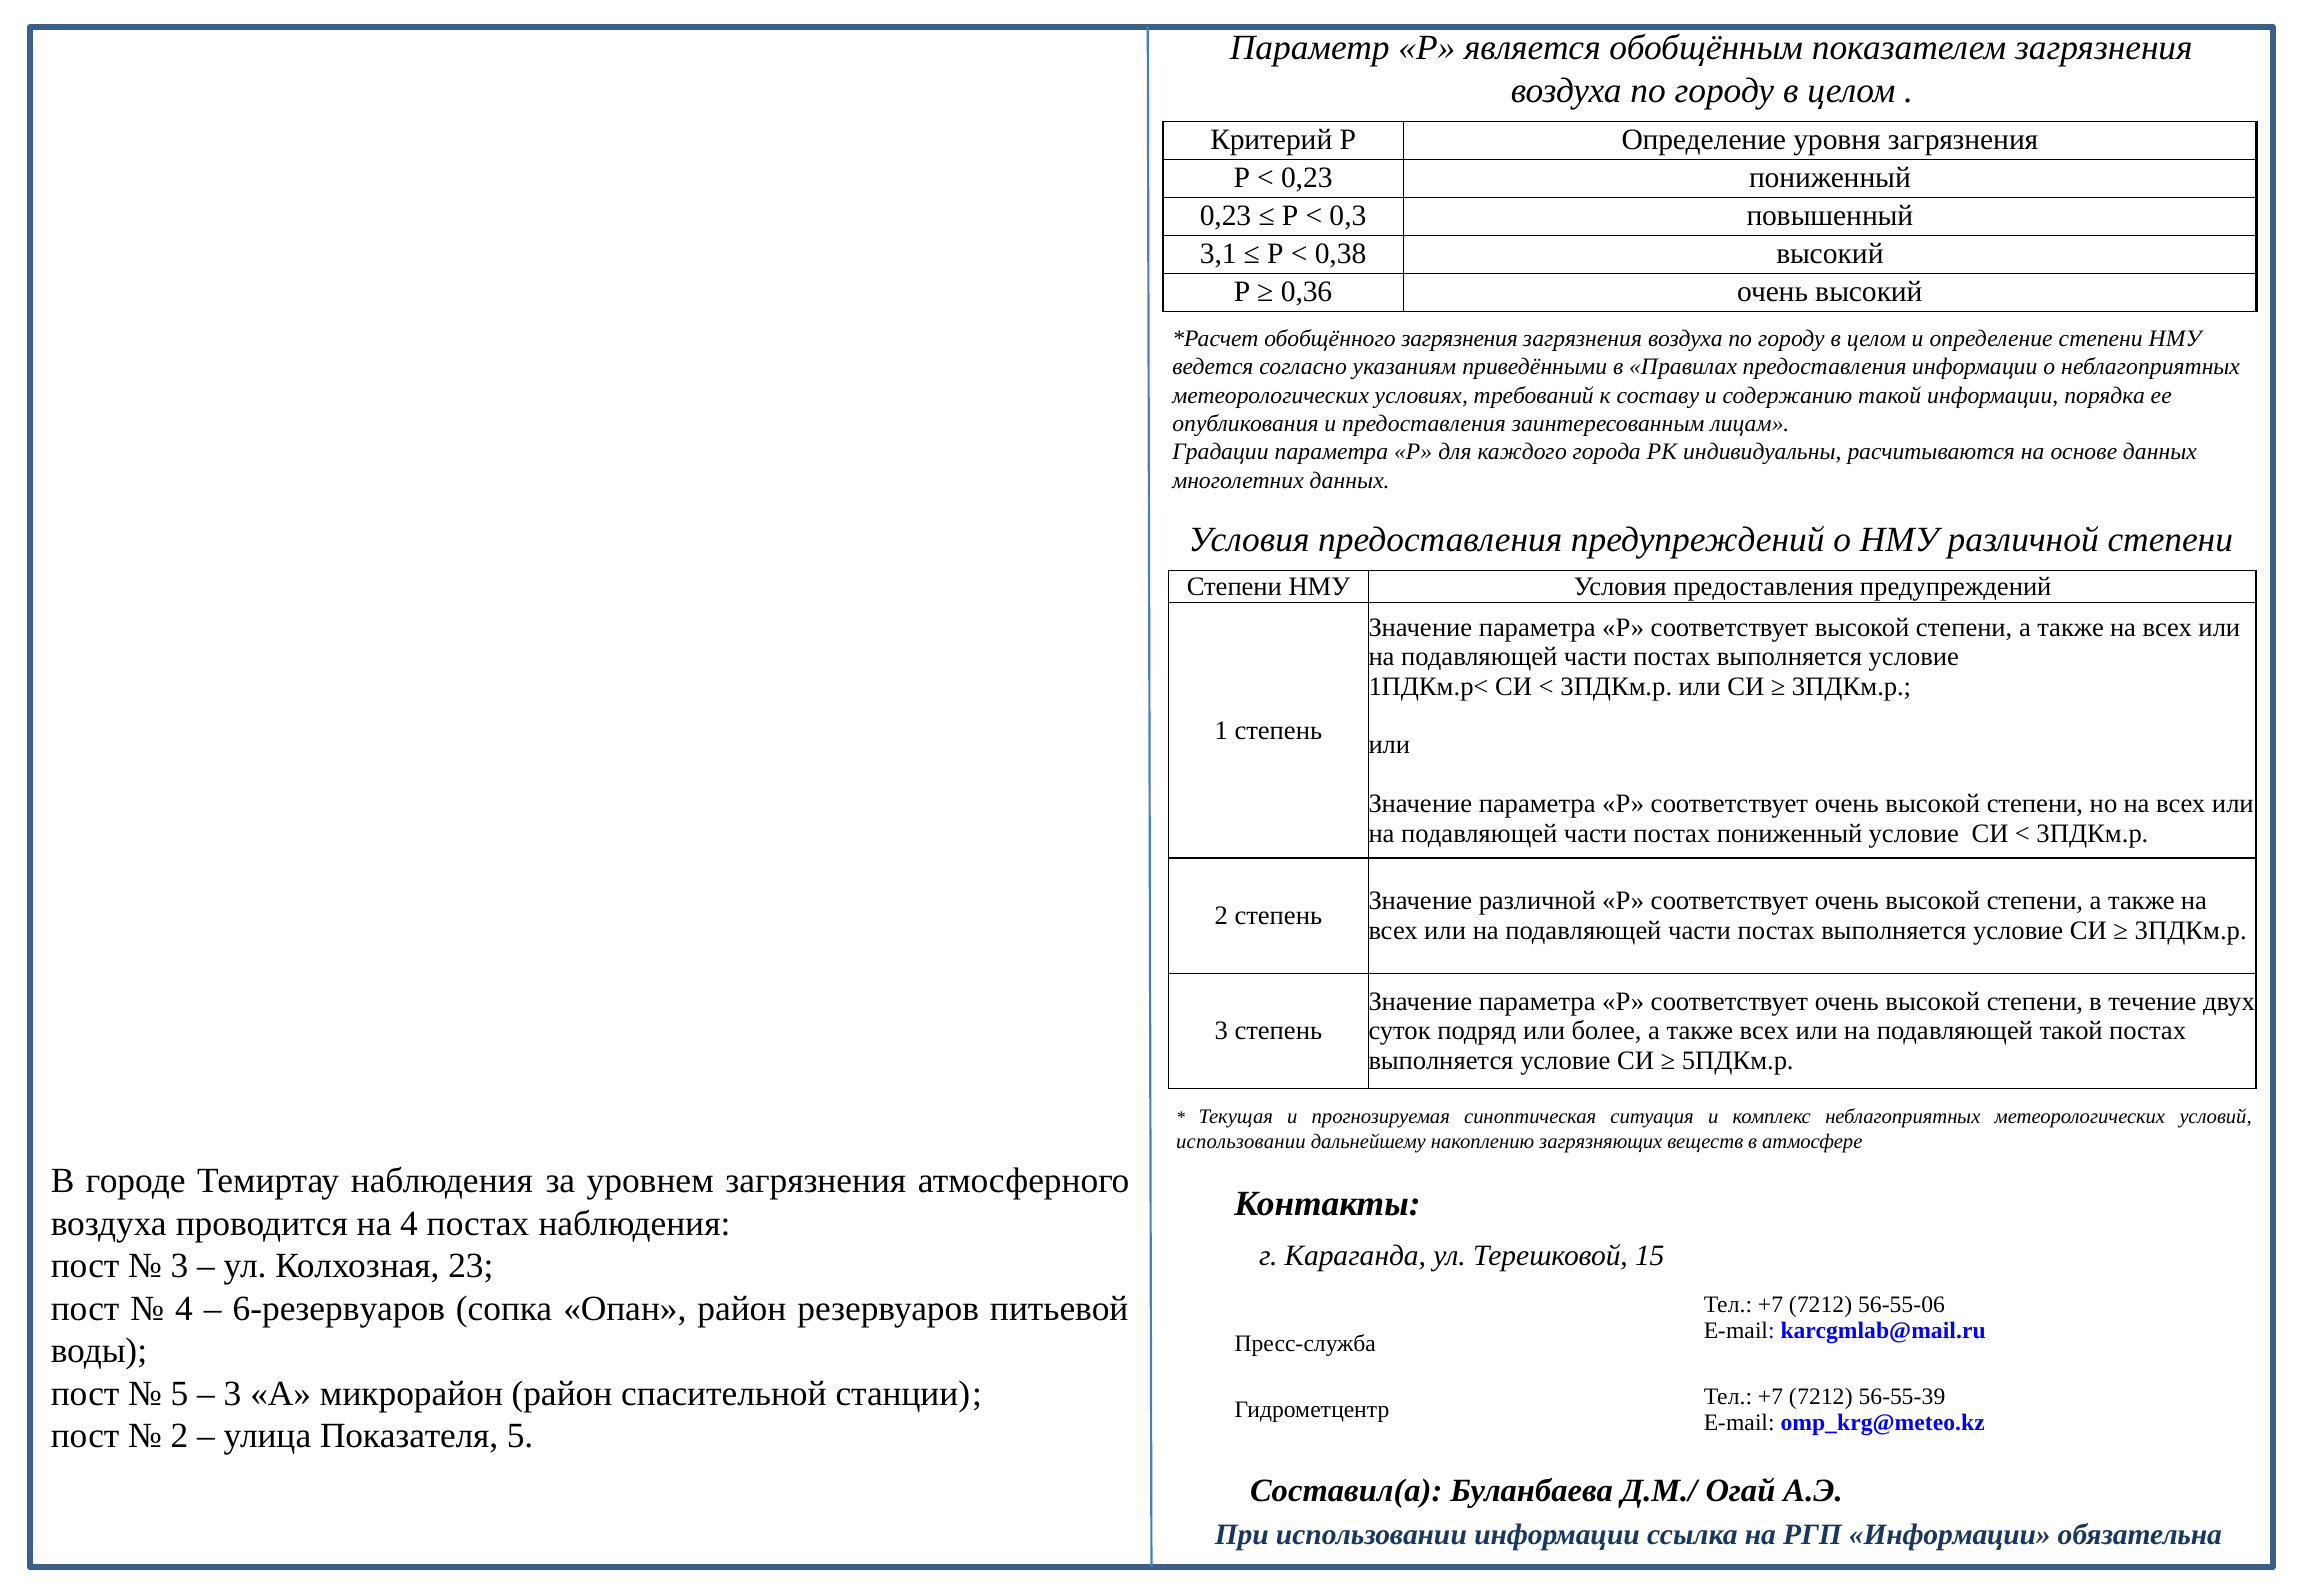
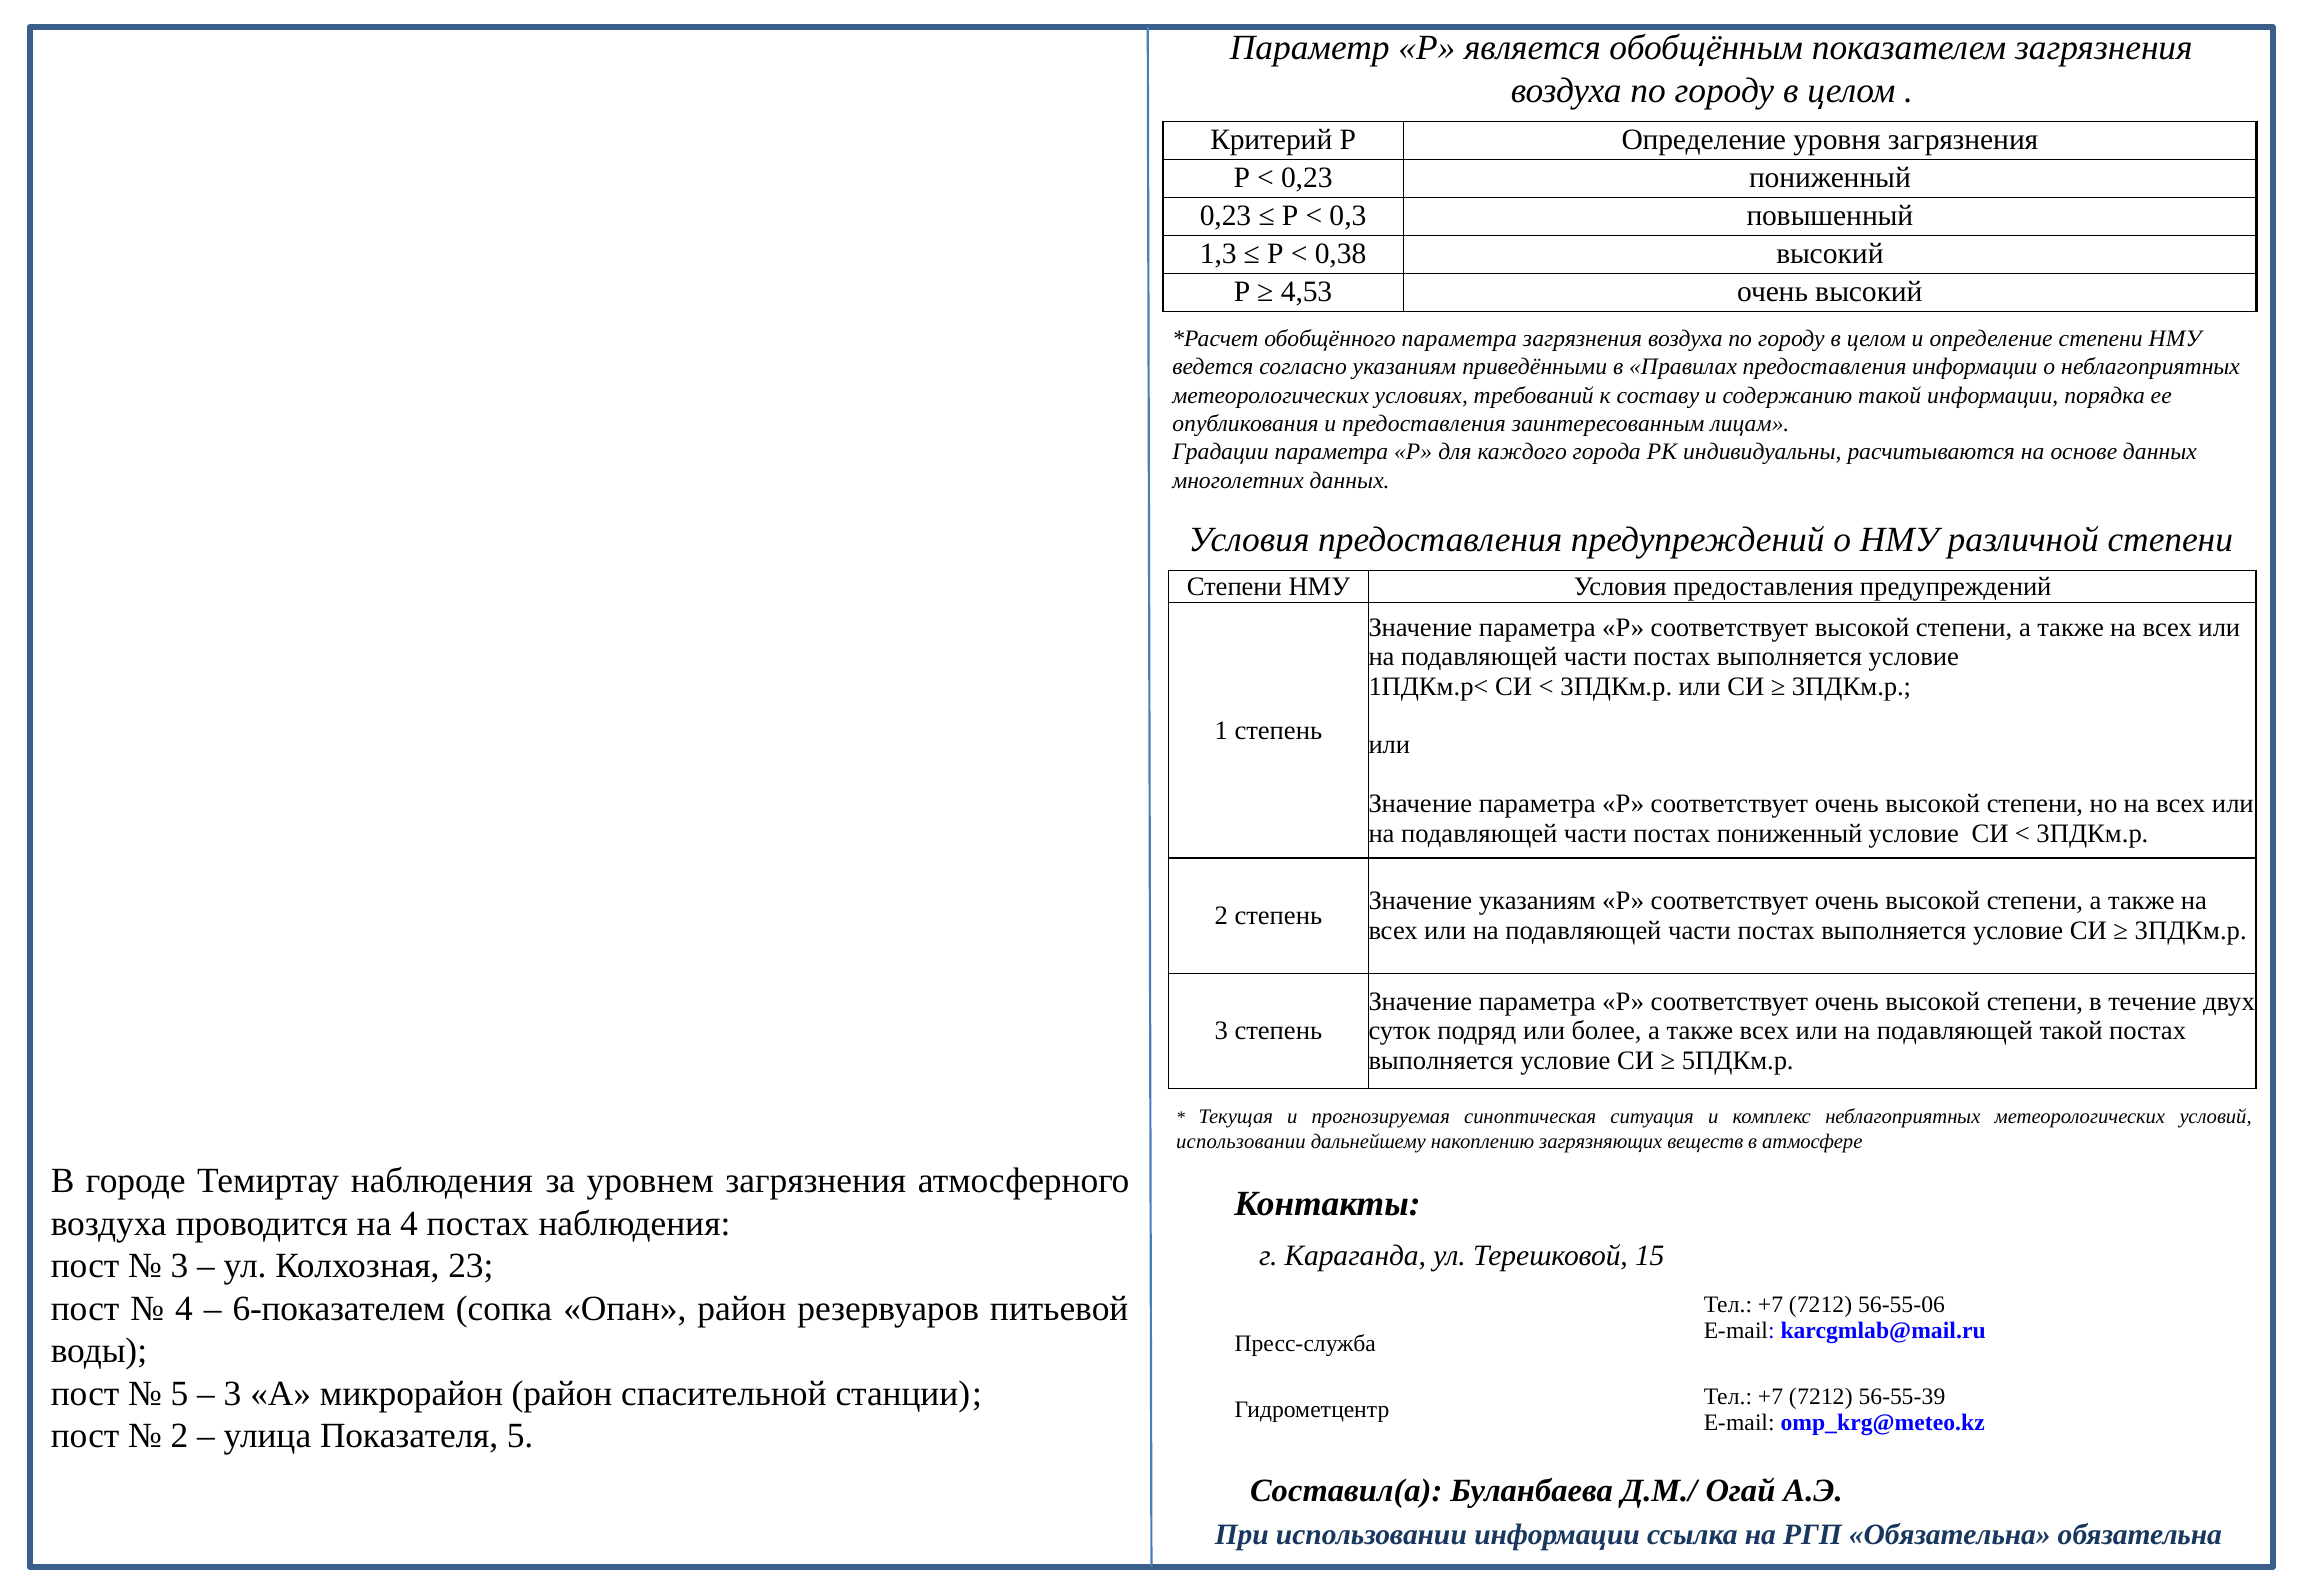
3,1: 3,1 -> 1,3 (1218, 254)
0,36: 0,36 -> 4,53 (1307, 292)
обобщённого загрязнения: загрязнения -> параметра (1459, 339)
Значение различной: различной -> указаниям (1537, 901)
6-резервуаров: 6-резервуаров -> 6-показателем (339, 1309)
РГП Информации: Информации -> Обязательна (1950, 1535)
